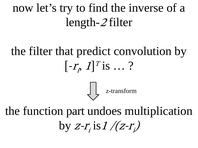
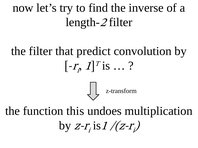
part: part -> this (75, 111)
